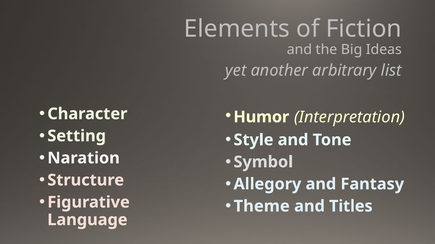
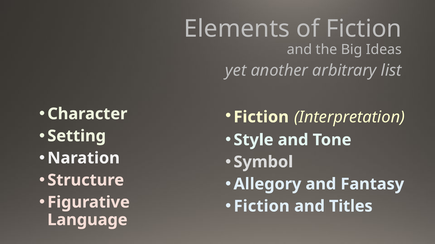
Humor: Humor -> Fiction (261, 117)
Theme: Theme -> Fiction (262, 207)
